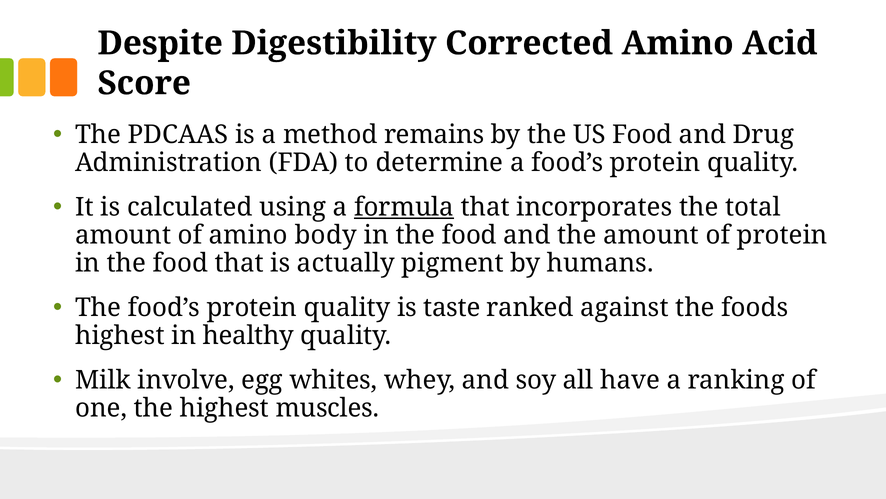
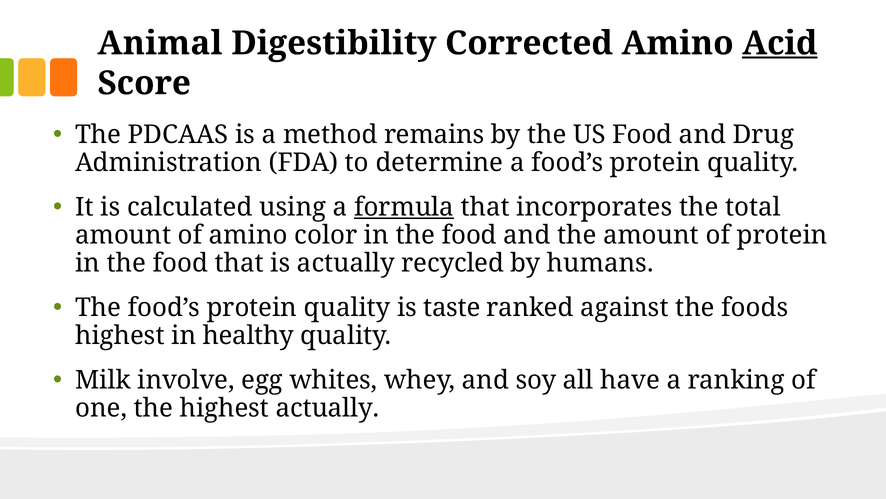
Despite: Despite -> Animal (160, 43)
Acid underline: none -> present (780, 43)
body: body -> color (326, 235)
pigment: pigment -> recycled (453, 263)
highest muscles: muscles -> actually (327, 408)
